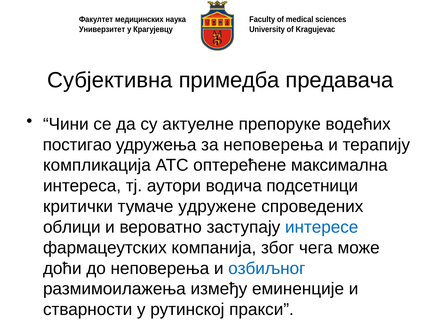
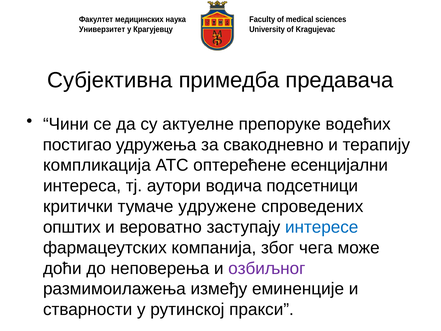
за неповерења: неповерења -> свакодневно (273, 145)
максимална: максимална -> есенцијални (339, 165)
облици: облици -> општих (72, 227)
озбиљног colour: blue -> purple (267, 268)
